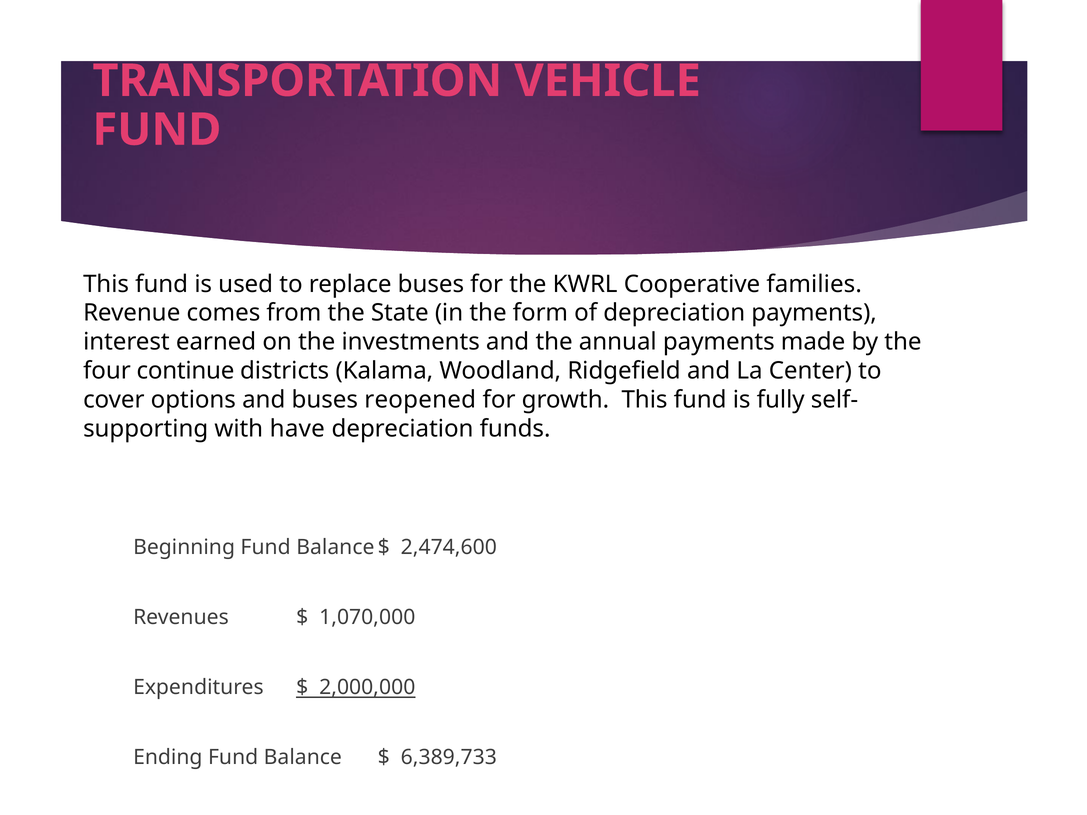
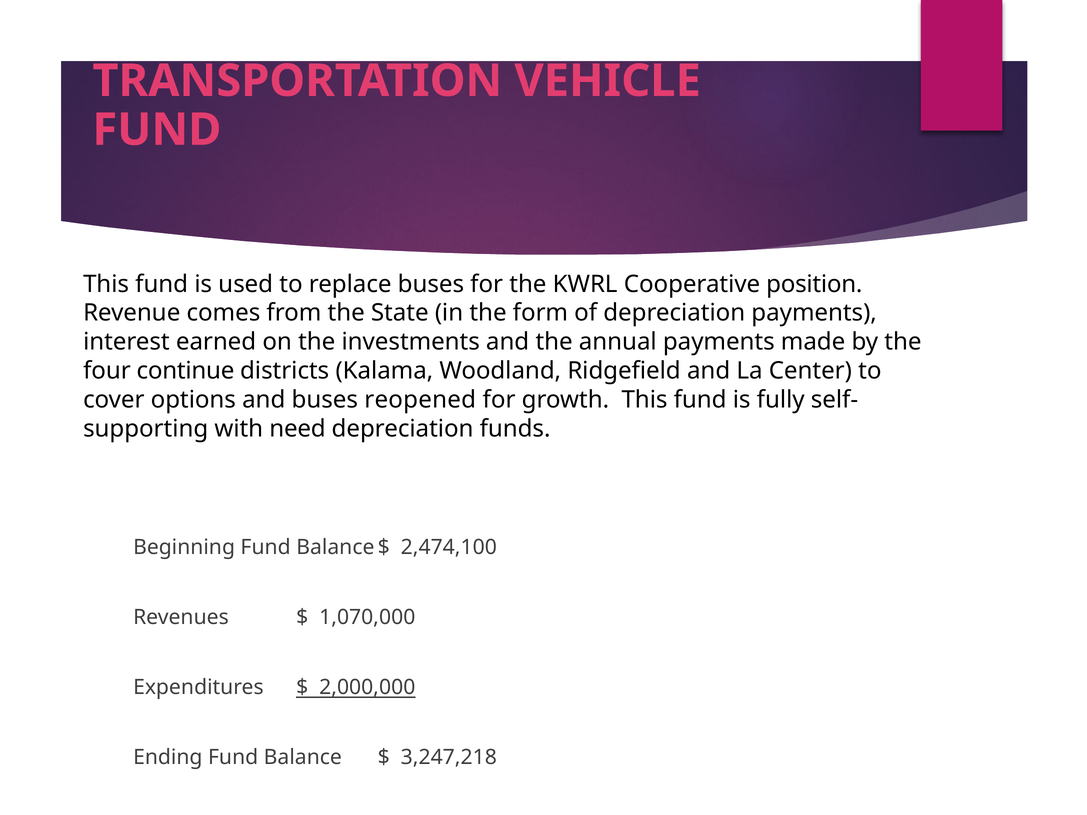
families: families -> position (814, 284)
have: have -> need (297, 429)
2,474,600: 2,474,600 -> 2,474,100 (449, 548)
6,389,733: 6,389,733 -> 3,247,218 (449, 757)
